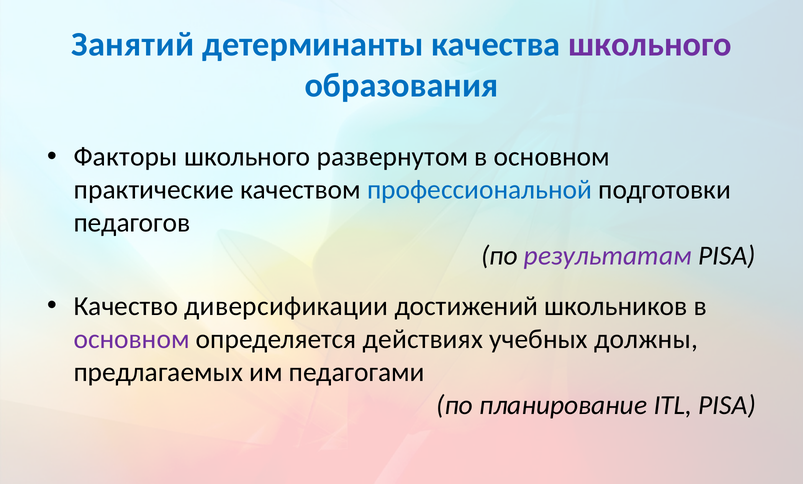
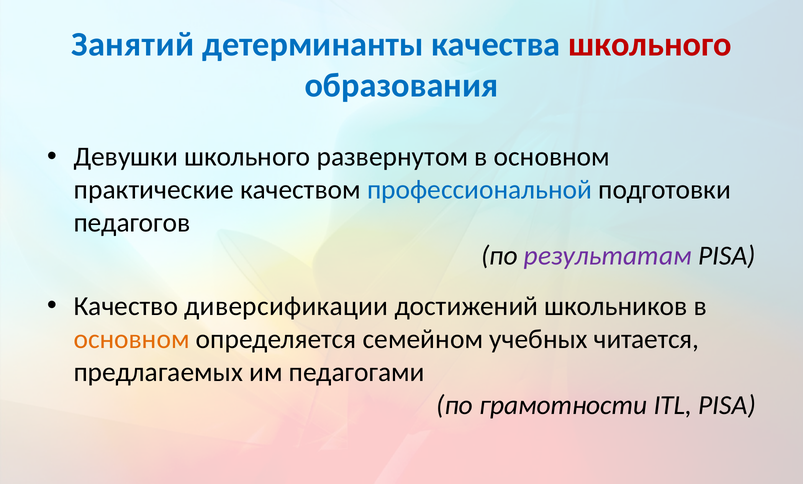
школьного colour: purple -> red (650, 44)
Факторы: Факторы -> Девушки (126, 157)
основном colour: purple -> orange (132, 339)
действиях: действиях -> семейном (423, 339)
должны: должны -> читается (646, 339)
планирование: планирование -> грамотности (563, 405)
